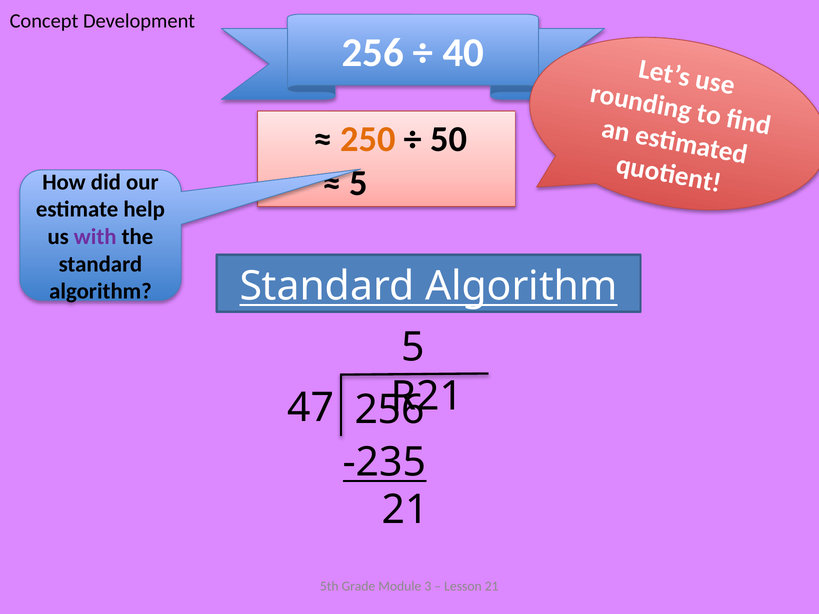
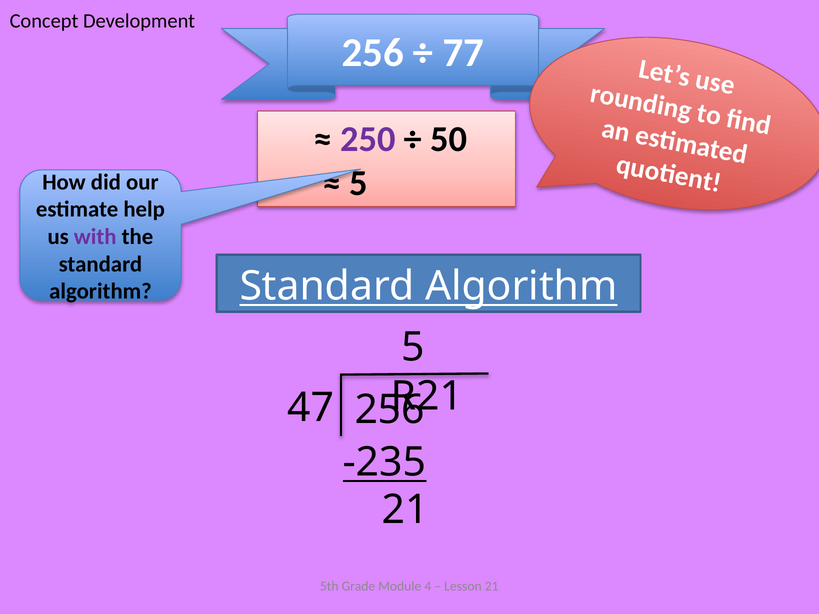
40: 40 -> 77 (463, 53)
250 colour: orange -> purple (368, 139)
3: 3 -> 4 (428, 586)
